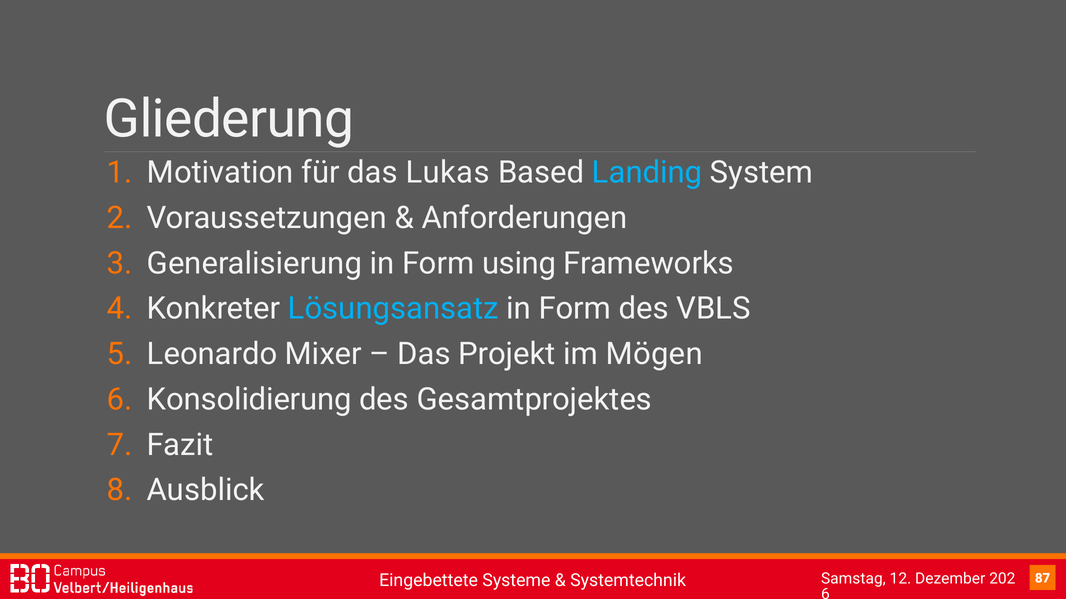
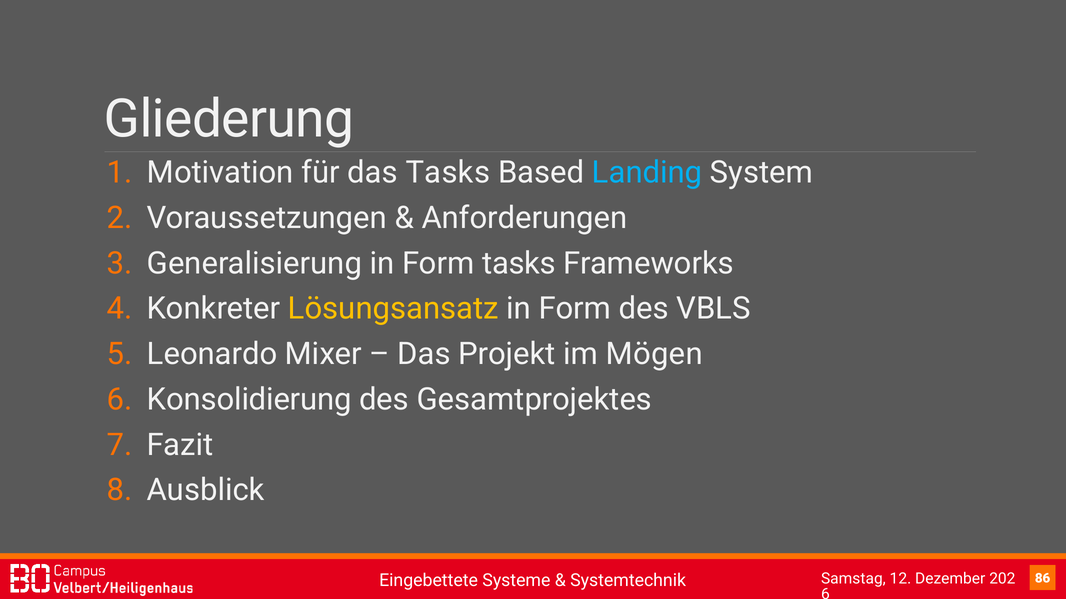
das Lukas: Lukas -> Tasks (448, 173)
Form using: using -> tasks (519, 264)
Lösungsansatz colour: light blue -> yellow (393, 309)
87: 87 -> 86 (1043, 579)
